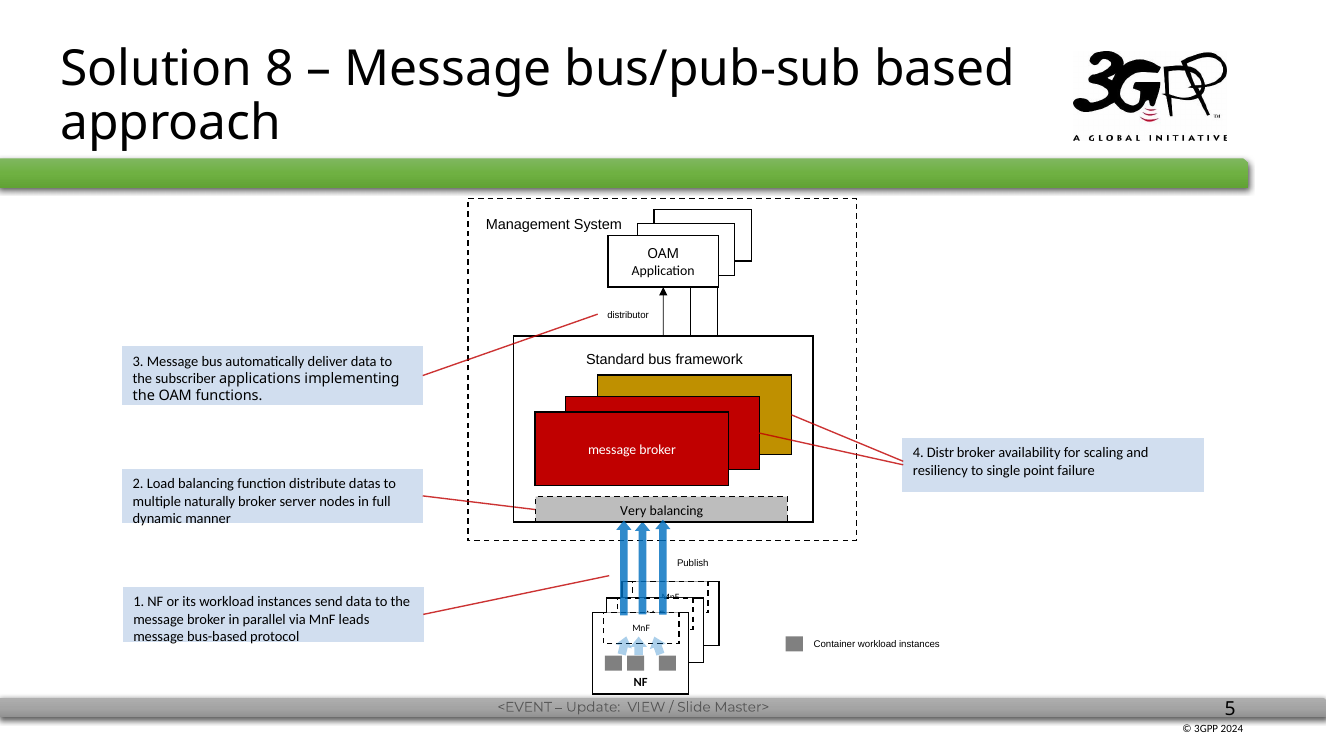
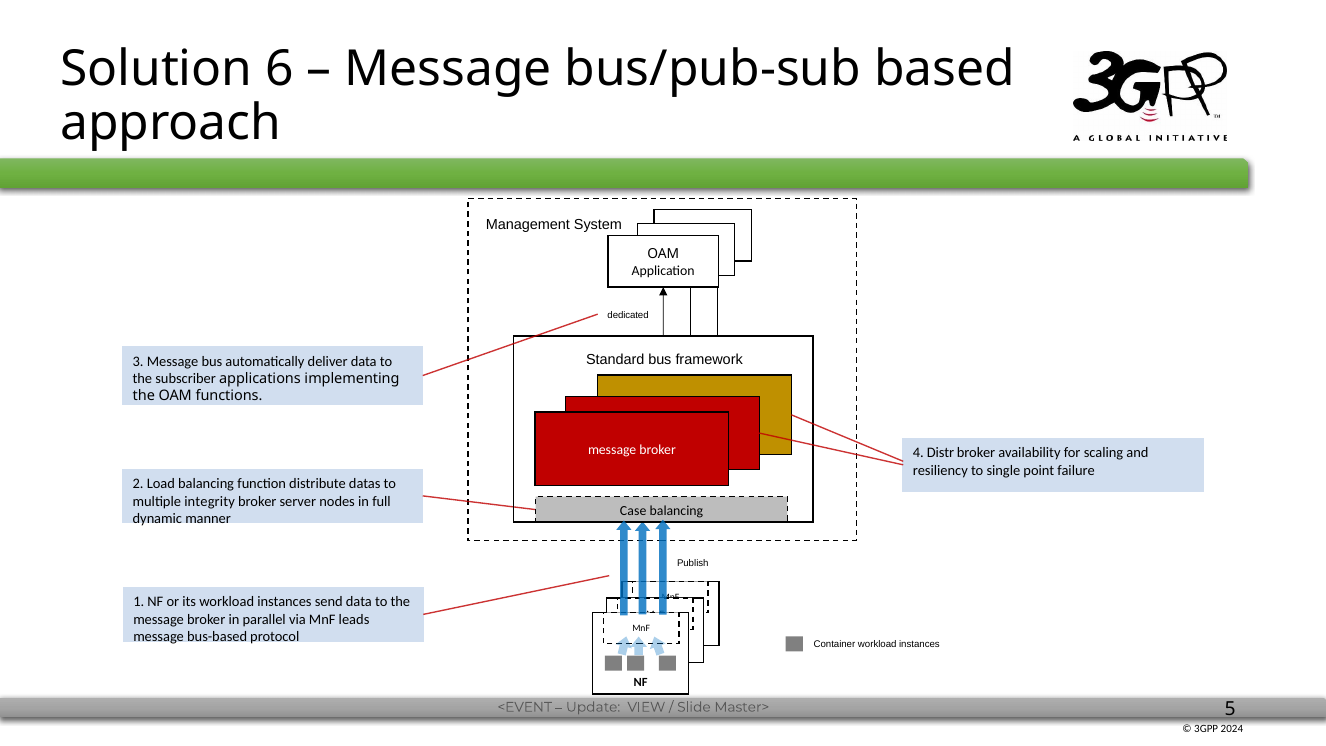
8: 8 -> 6 (280, 69)
distributor: distributor -> dedicated (628, 315)
naturally: naturally -> integrity (210, 501)
Very: Very -> Case (633, 510)
